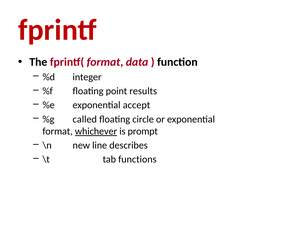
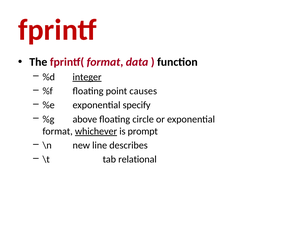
integer underline: none -> present (87, 77)
results: results -> causes (143, 91)
accept: accept -> specify (137, 105)
called: called -> above (85, 119)
functions: functions -> relational (137, 159)
